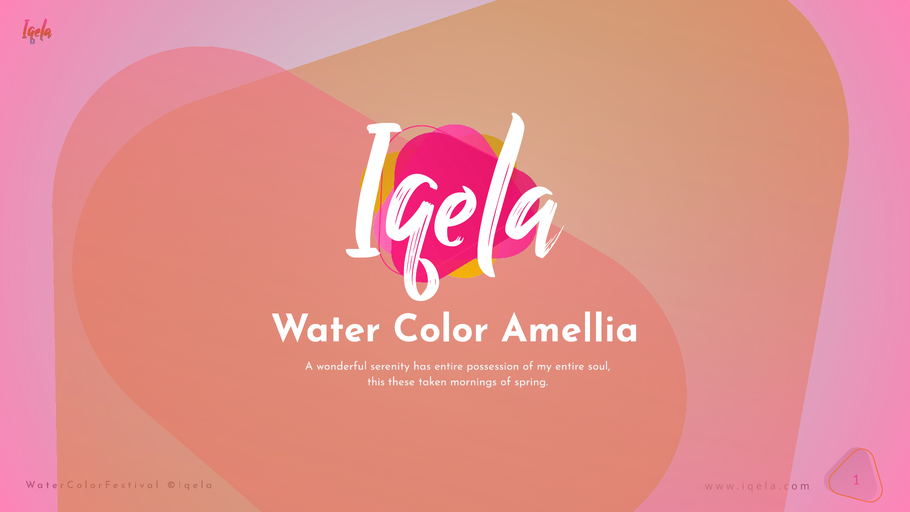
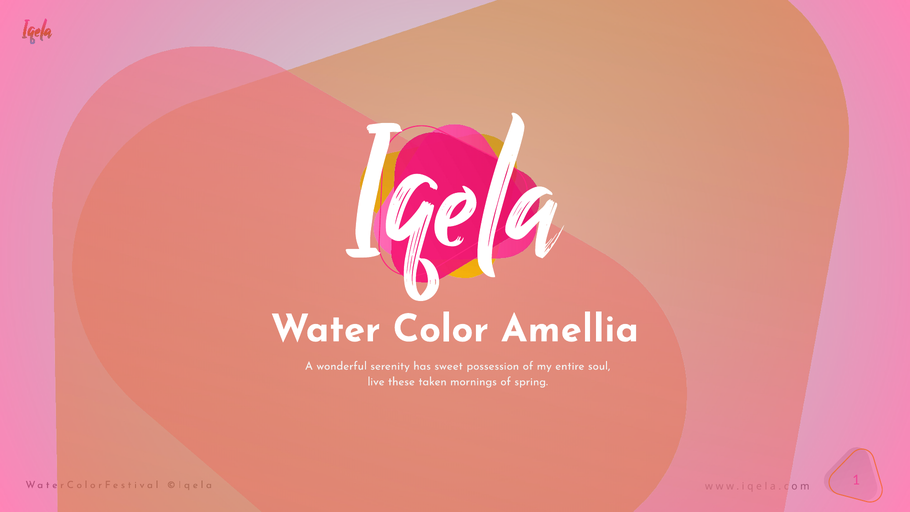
has entire: entire -> sweet (449, 366)
this: this -> live (376, 381)
